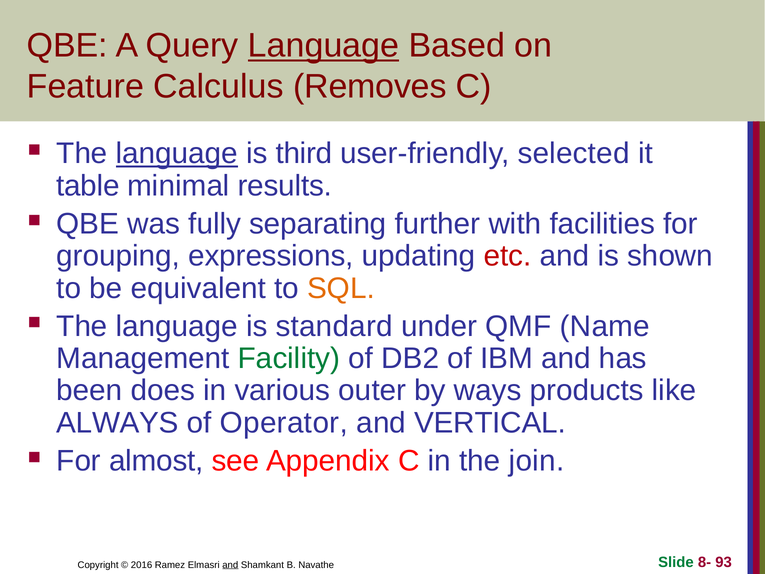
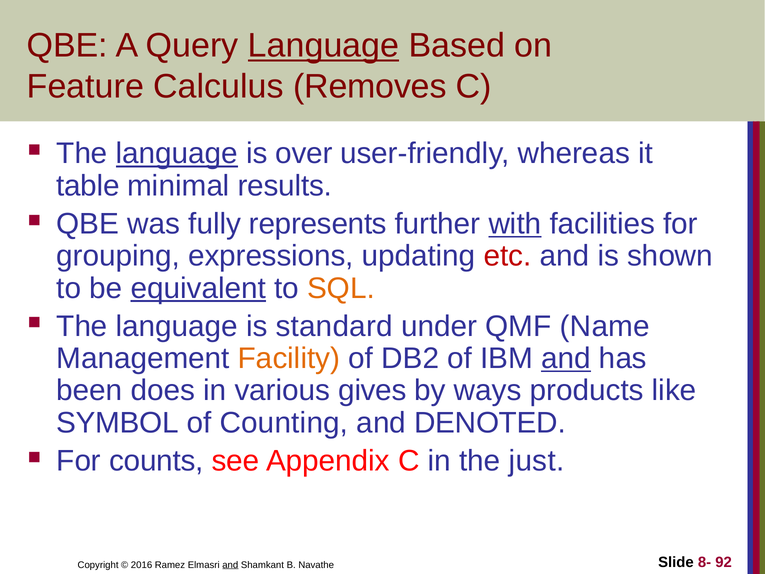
third: third -> over (304, 154)
selected: selected -> whereas (574, 154)
separating: separating -> represents (318, 224)
with underline: none -> present (515, 224)
equivalent underline: none -> present (198, 288)
Facility colour: green -> orange (289, 358)
and underline: none -> present (566, 358)
outer: outer -> gives (372, 390)
ALWAYS: ALWAYS -> SYMBOL (118, 423)
Operator: Operator -> Counting (284, 423)
VERTICAL: VERTICAL -> DENOTED (490, 423)
almost: almost -> counts (156, 461)
join: join -> just (537, 461)
Slide colour: green -> black (676, 562)
93: 93 -> 92 (724, 562)
